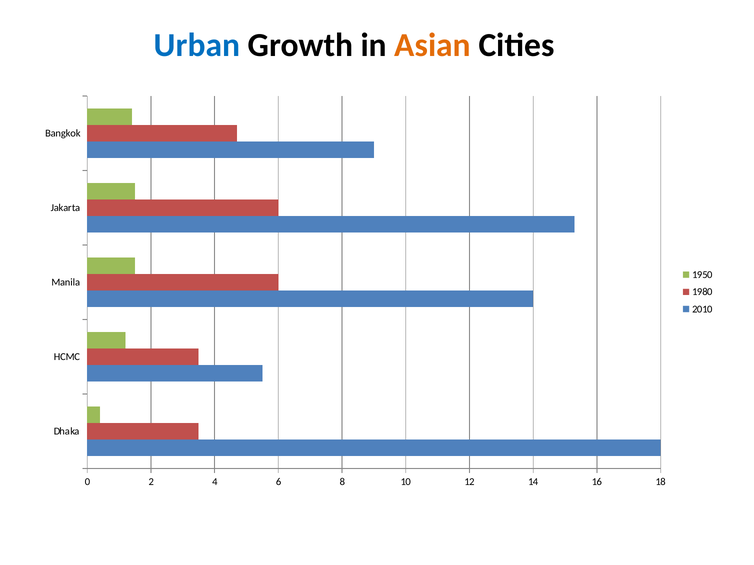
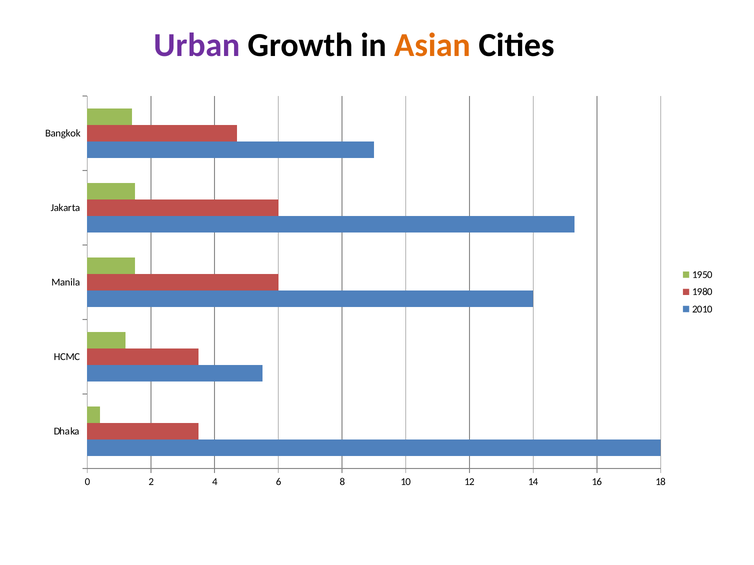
Urban colour: blue -> purple (197, 45)
